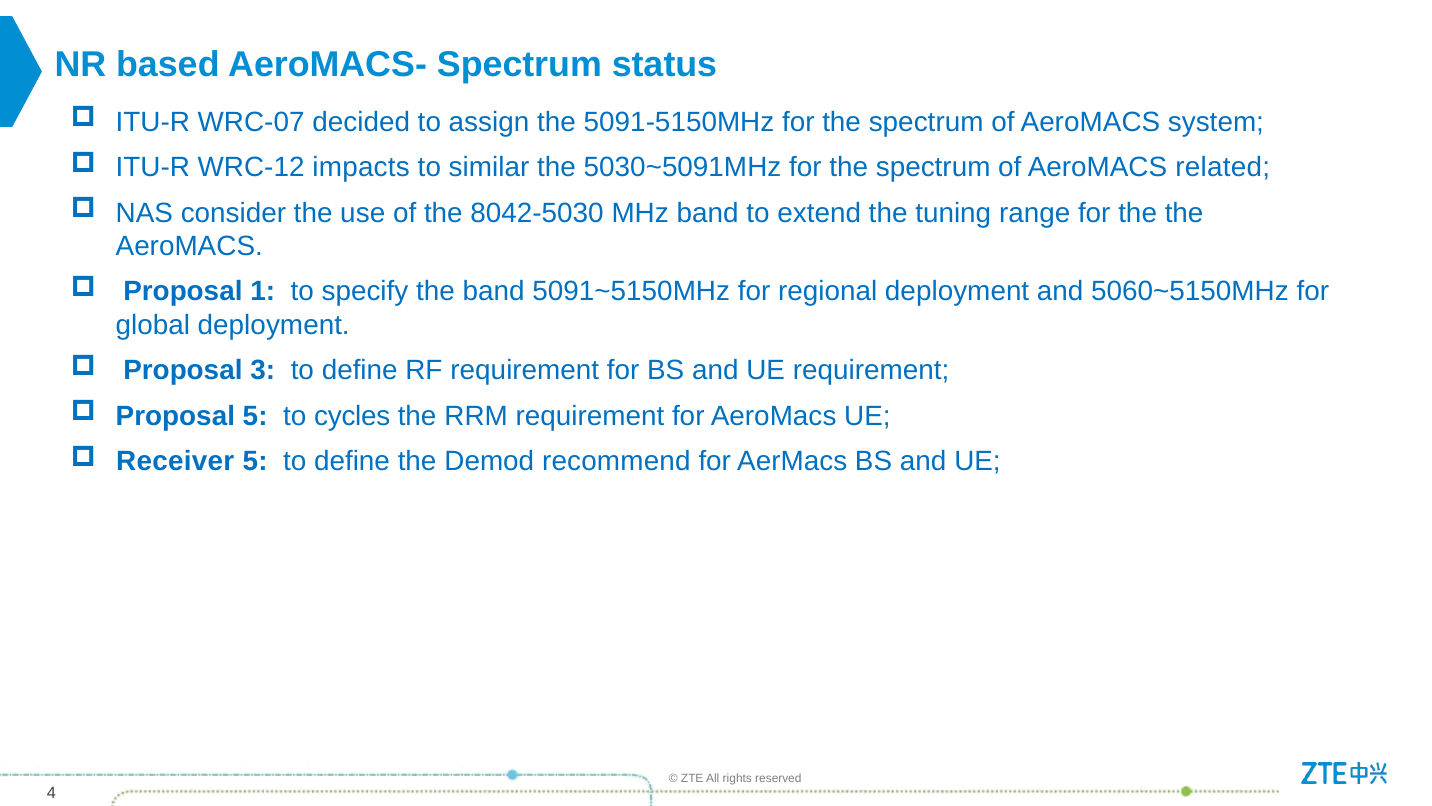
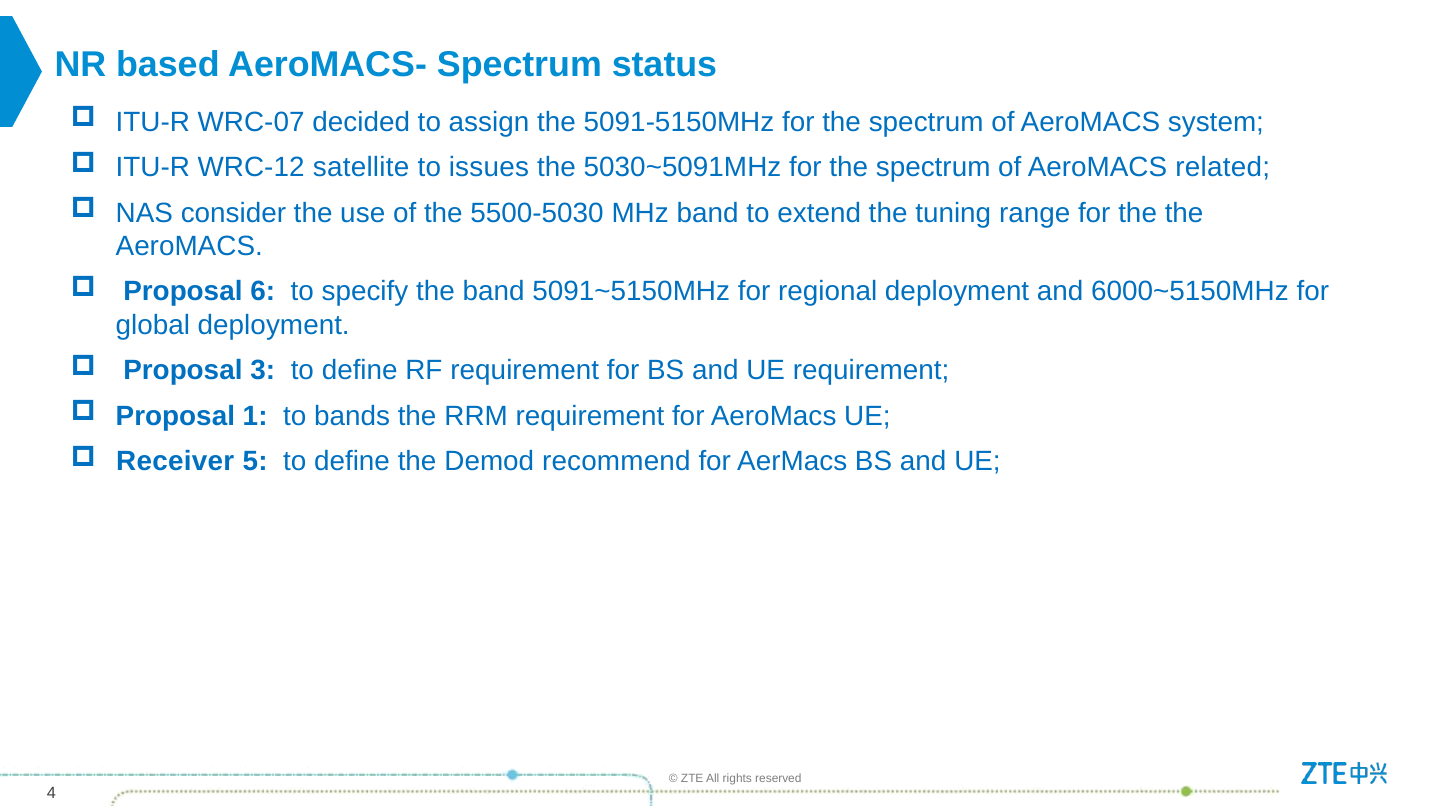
impacts: impacts -> satellite (361, 167)
similar: similar -> issues (489, 167)
8042-5030: 8042-5030 -> 5500-5030 (537, 213)
1: 1 -> 6 (263, 292)
5060~5150MHz: 5060~5150MHz -> 6000~5150MHz (1190, 292)
Proposal 5: 5 -> 1 (255, 416)
cycles: cycles -> bands (352, 416)
